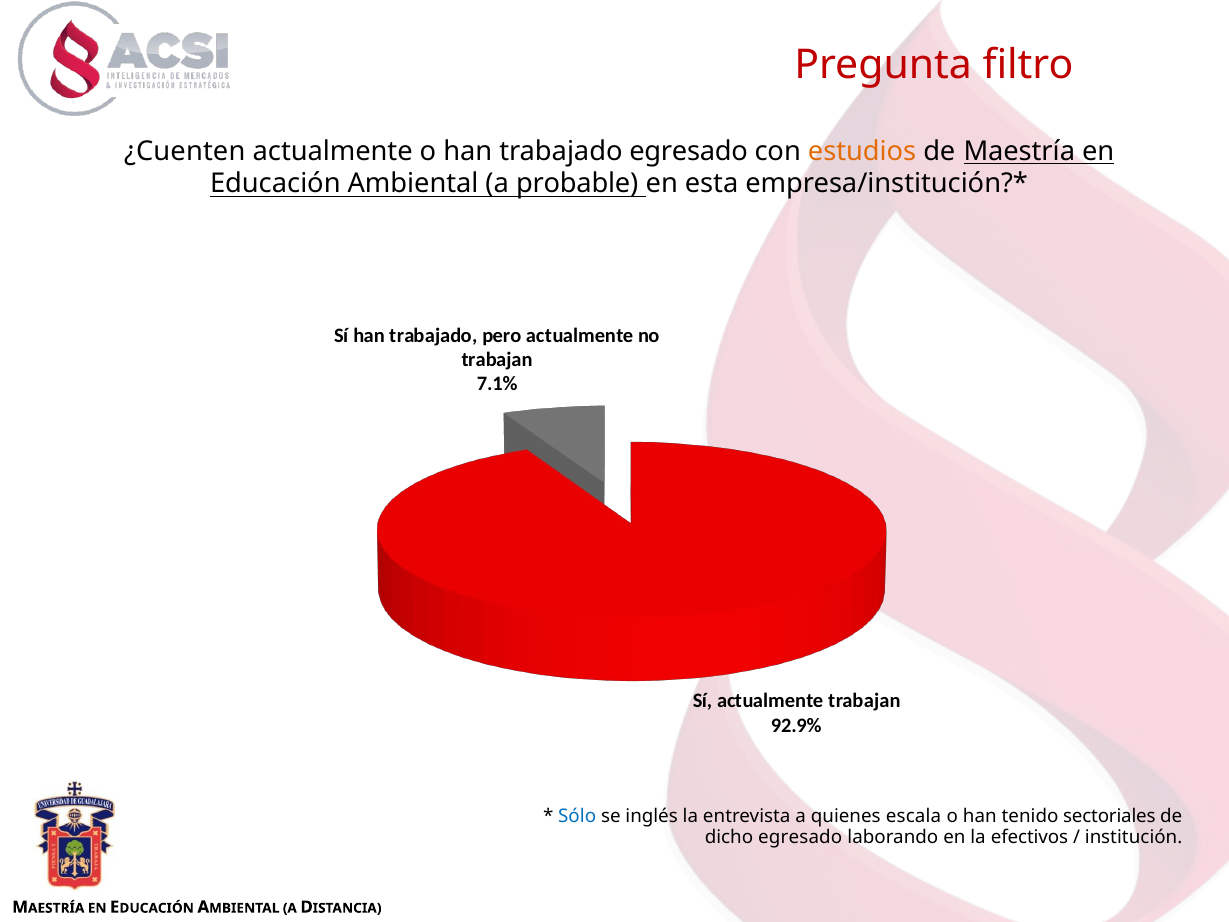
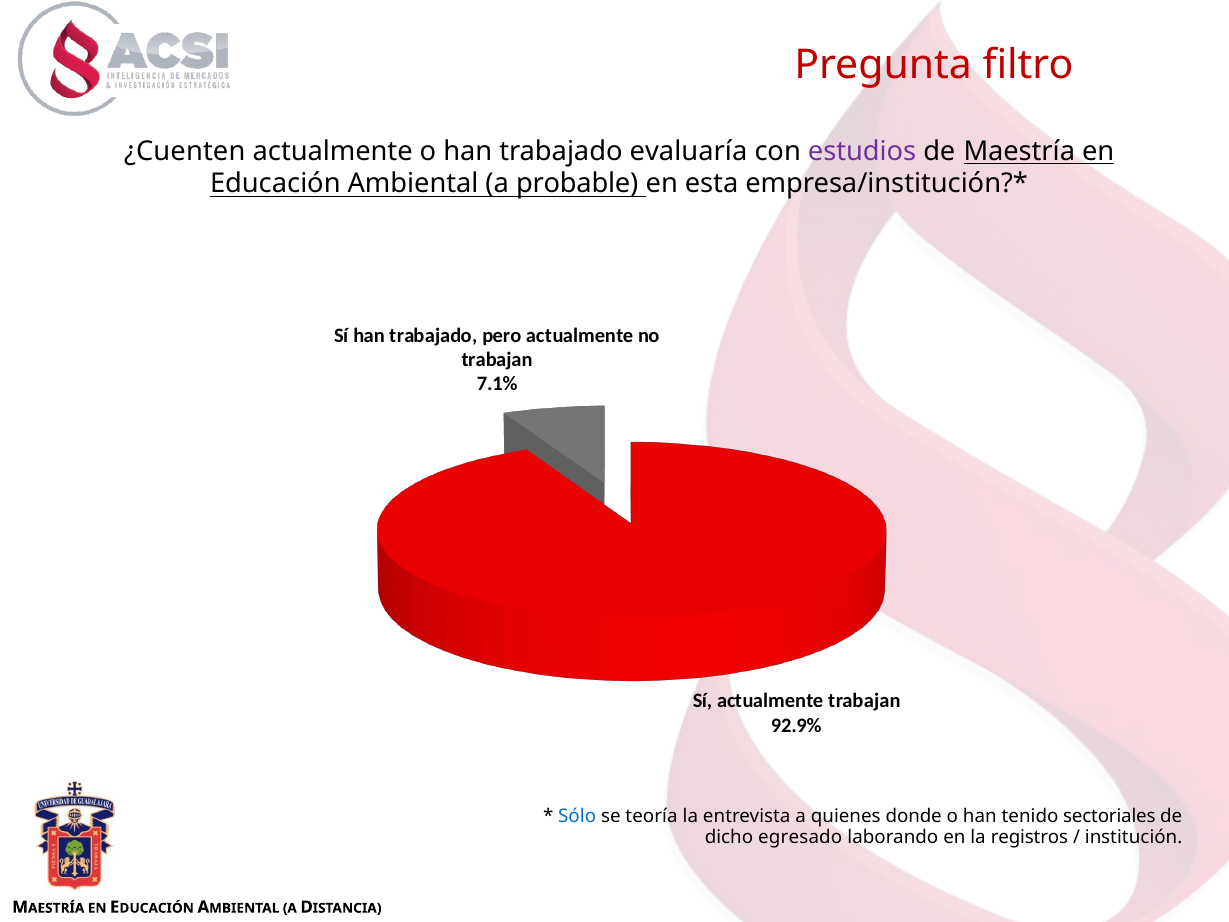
trabajado egresado: egresado -> evaluaría (688, 151)
estudios colour: orange -> purple (862, 151)
inglés: inglés -> teoría (652, 816)
escala: escala -> donde (914, 816)
efectivos: efectivos -> registros (1029, 837)
